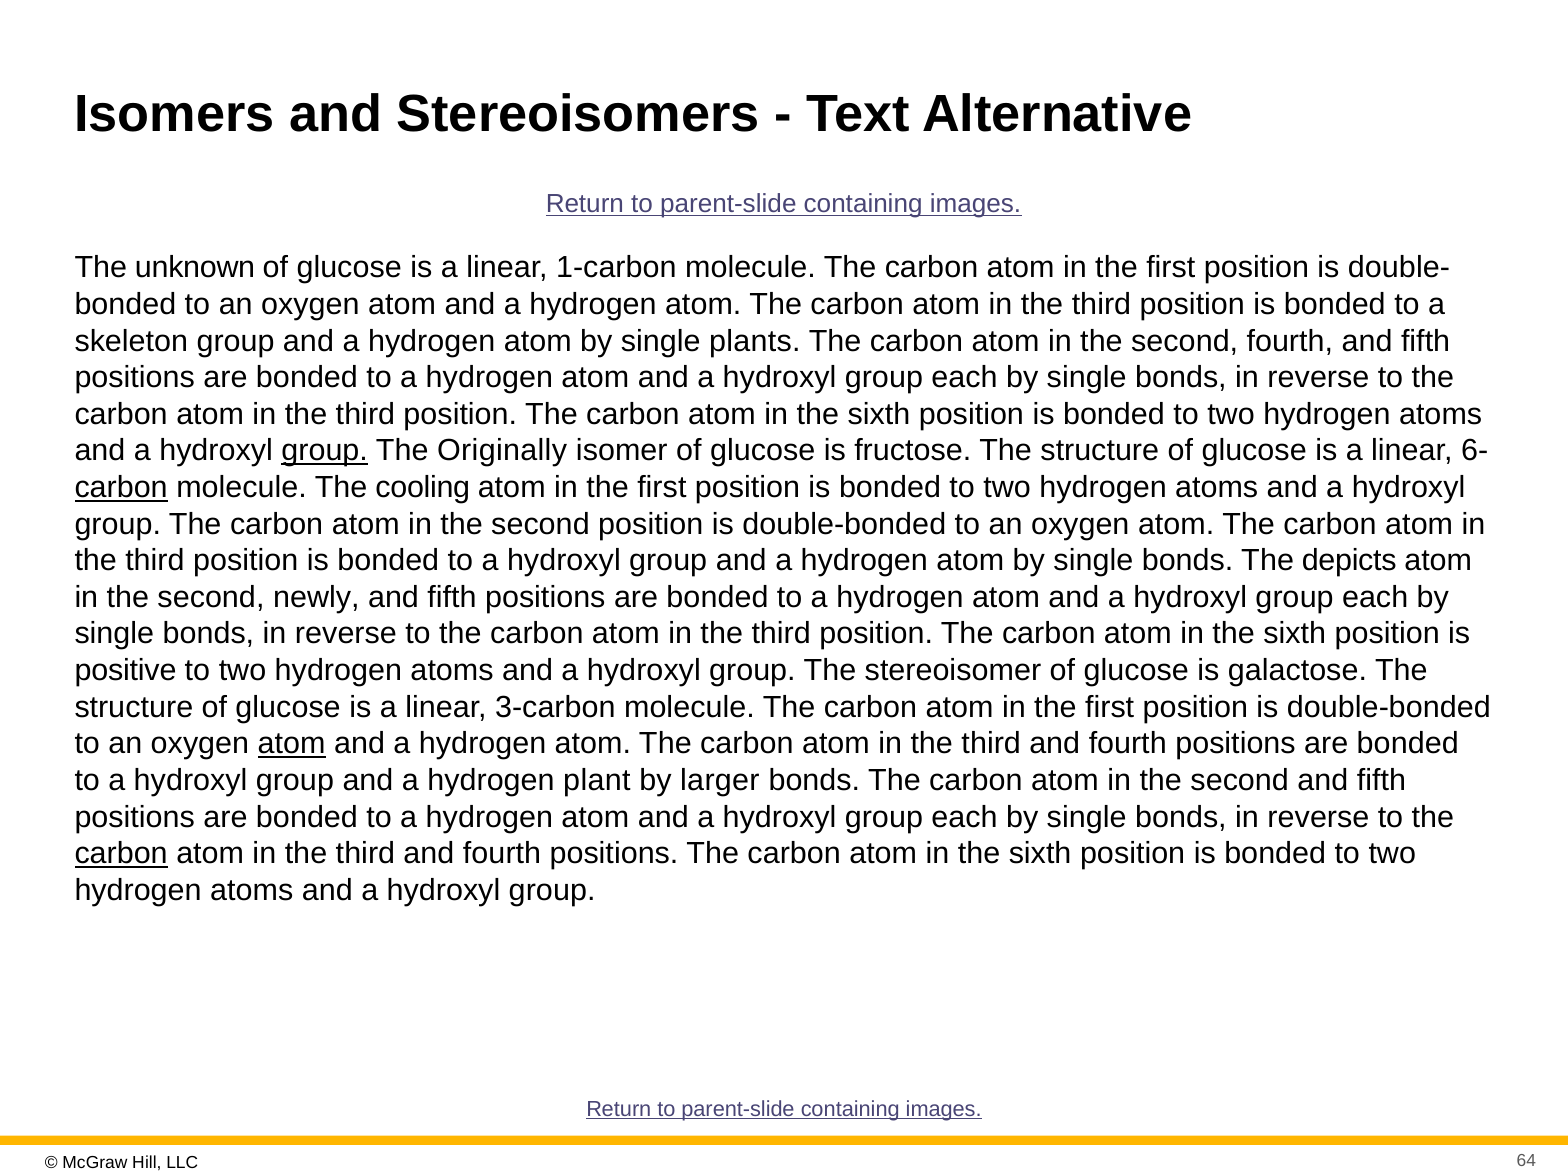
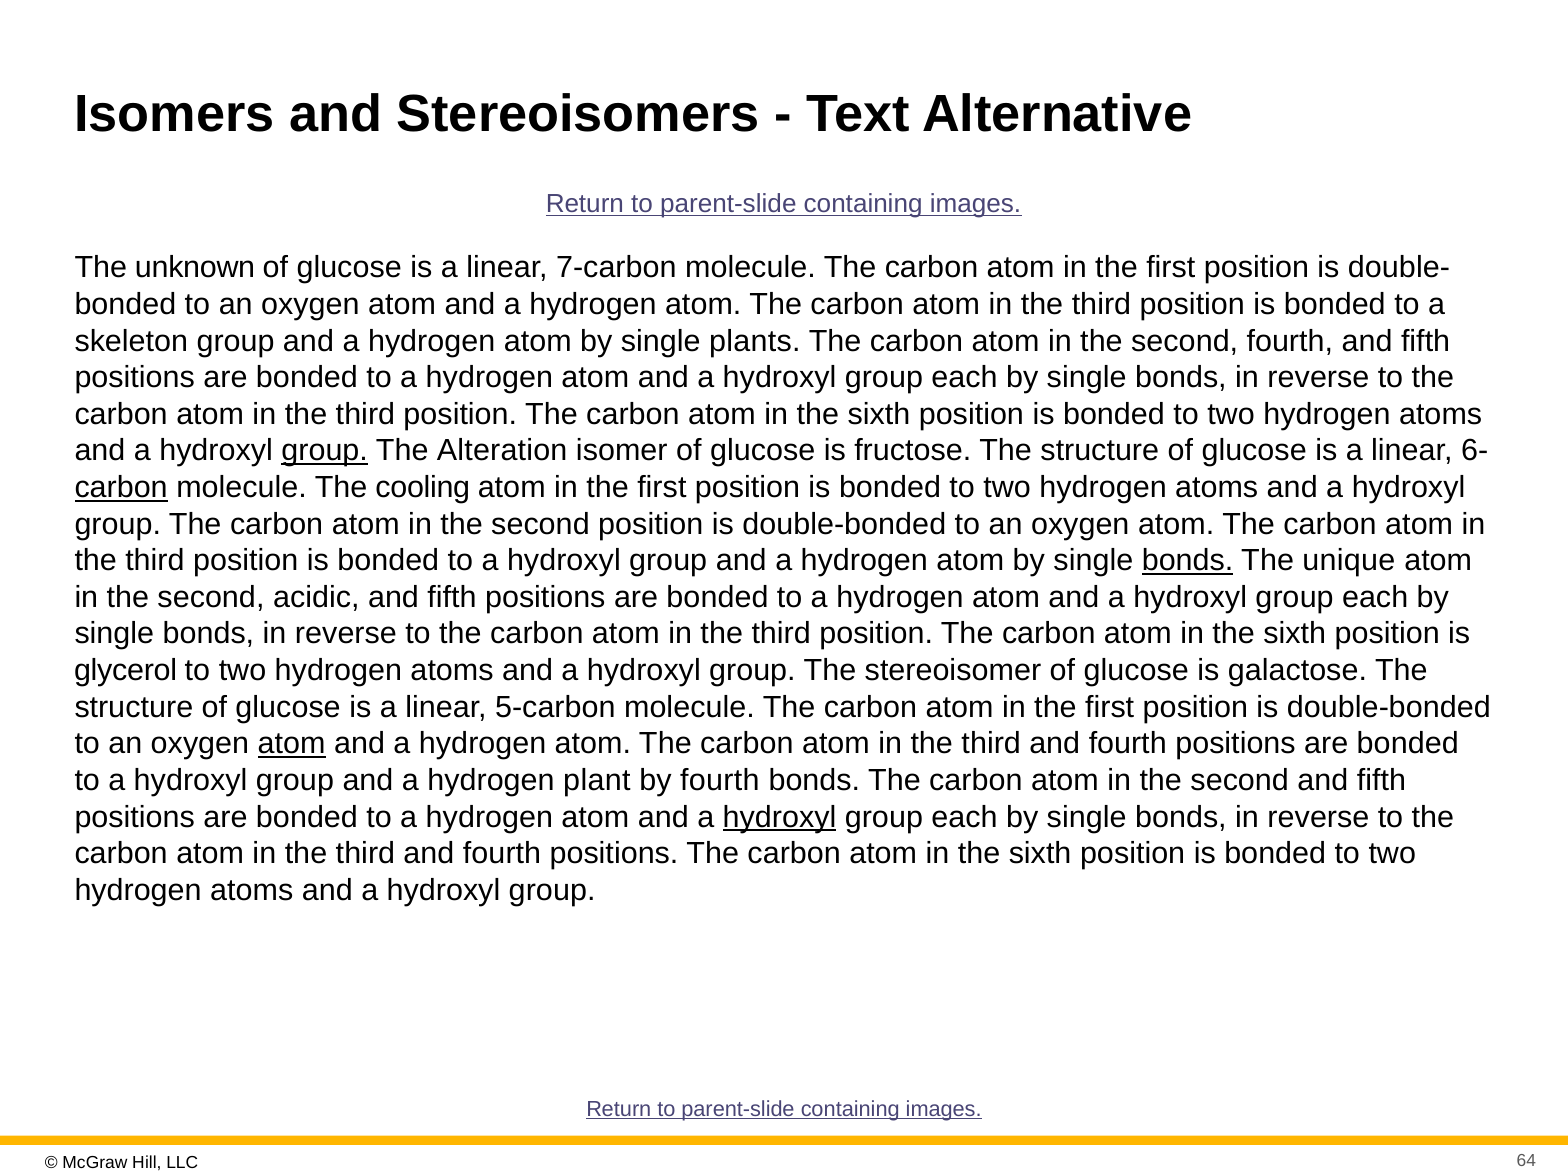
1-carbon: 1-carbon -> 7-carbon (616, 268)
Originally: Originally -> Alteration (502, 451)
bonds underline: none -> present (1188, 561)
depicts: depicts -> unique (1349, 561)
newly: newly -> acidic (316, 597)
positive: positive -> glycerol (126, 671)
3-carbon: 3-carbon -> 5-carbon (555, 707)
by larger: larger -> fourth (720, 780)
hydroxyl underline: none -> present (780, 817)
carbon underline: present -> none (121, 854)
